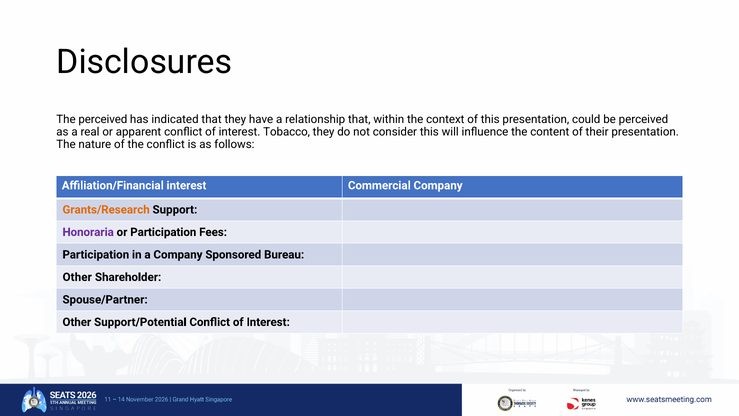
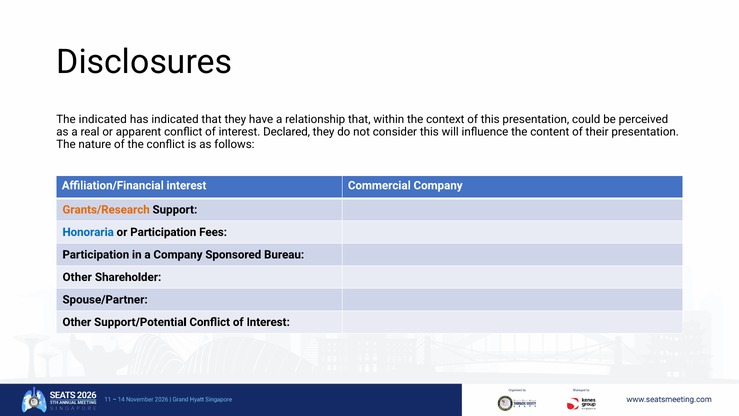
The perceived: perceived -> indicated (103, 120)
Tobacco: Tobacco -> Declared (287, 132)
Honoraria colour: purple -> blue (88, 232)
